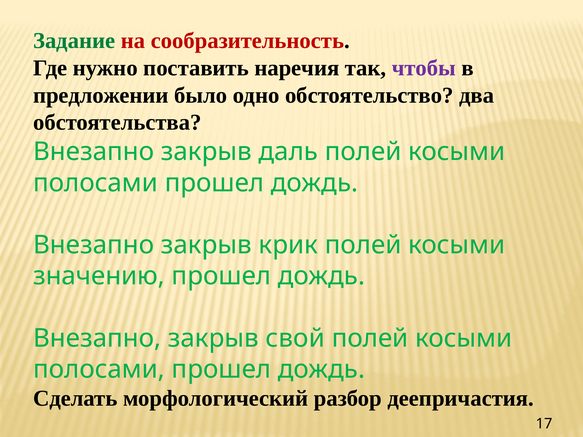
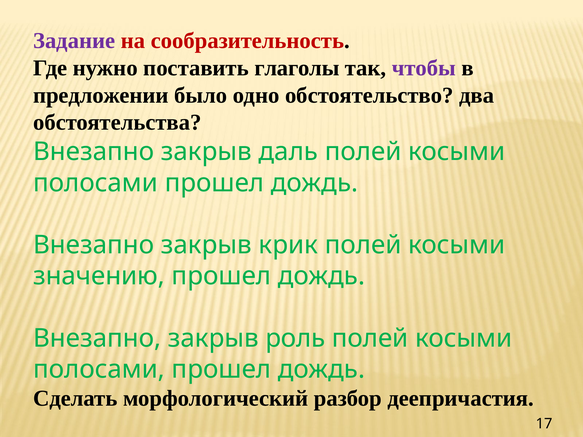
Задание colour: green -> purple (74, 41)
наречия: наречия -> глаголы (297, 68)
свой: свой -> роль (295, 338)
